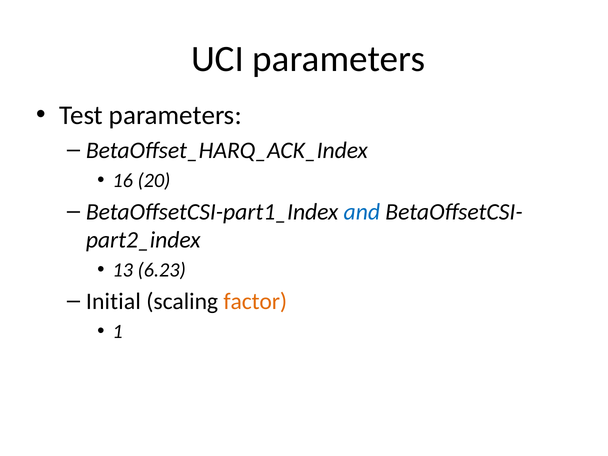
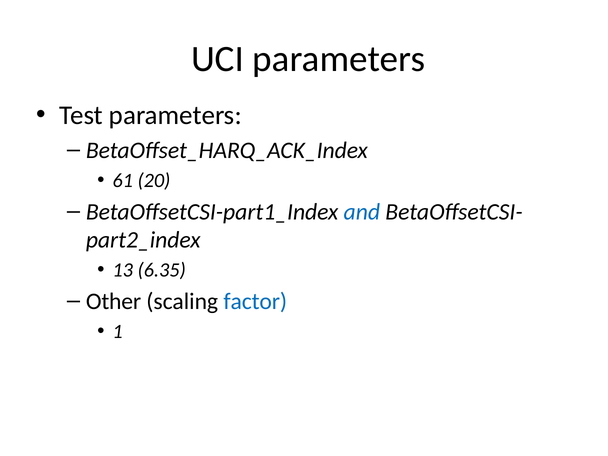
16: 16 -> 61 (123, 180)
6.23: 6.23 -> 6.35 (162, 270)
Initial: Initial -> Other (114, 301)
factor colour: orange -> blue (255, 301)
